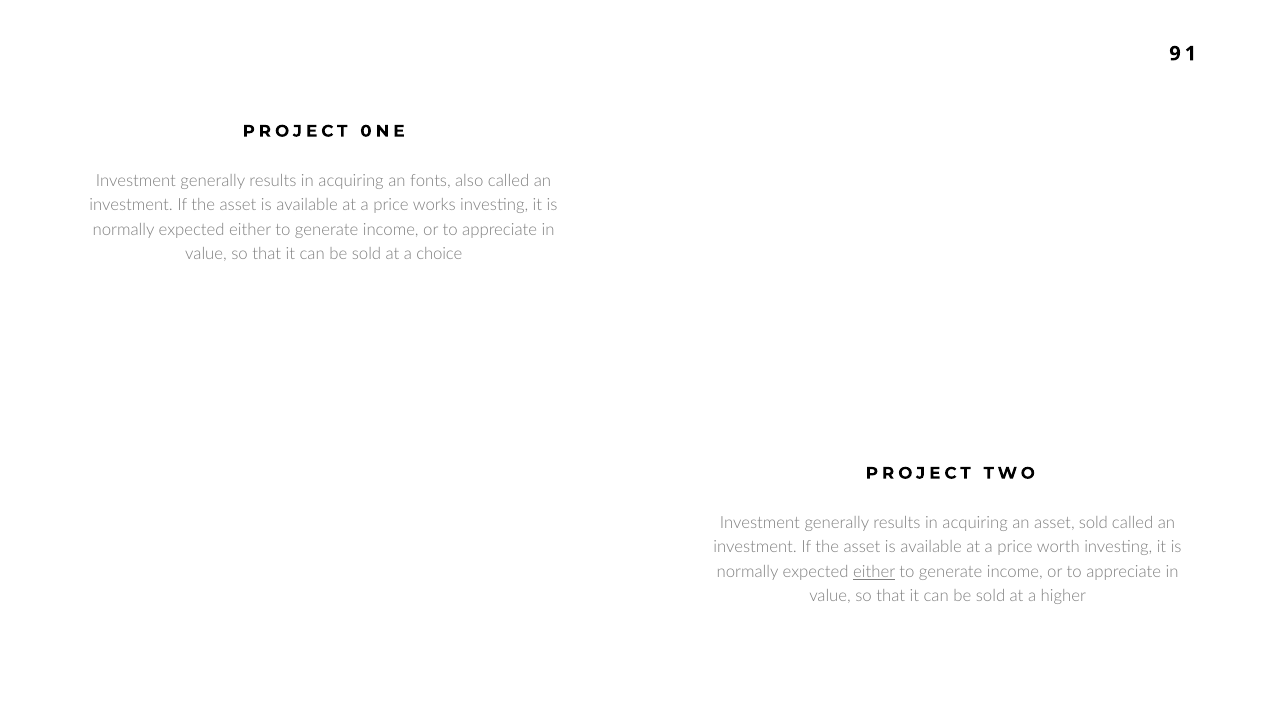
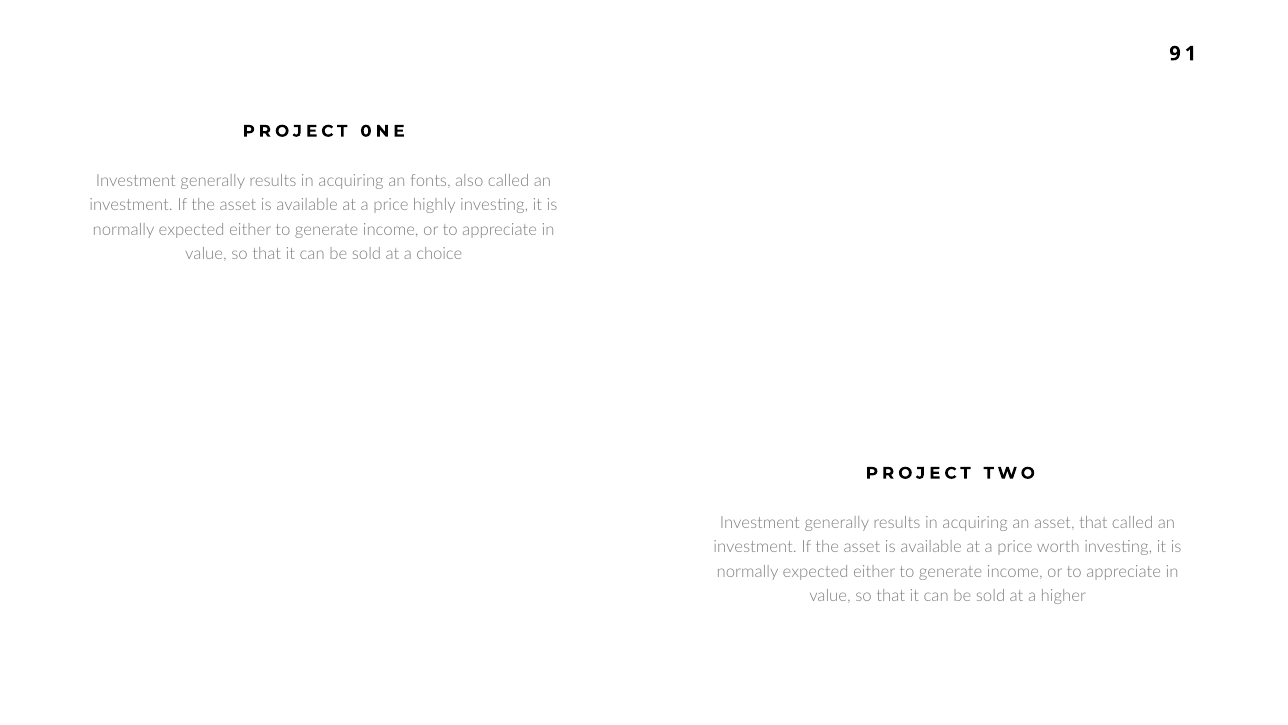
works: works -> highly (434, 205)
asset sold: sold -> that (1093, 523)
either underline: present -> none (874, 572)
